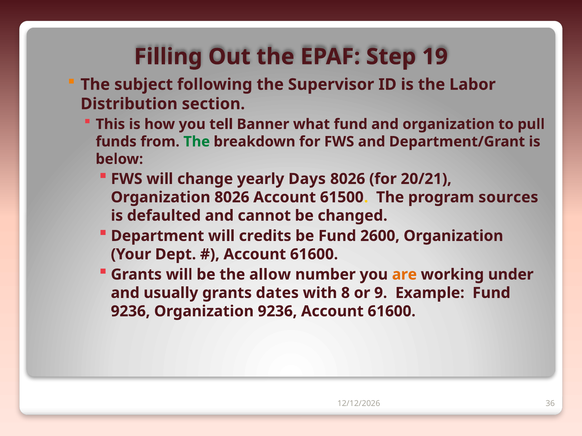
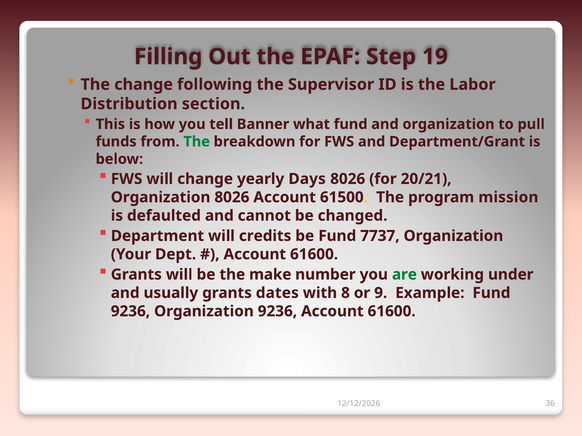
The subject: subject -> change (144, 85)
sources: sources -> mission (508, 197)
2600: 2600 -> 7737 (380, 236)
allow: allow -> make (270, 275)
are colour: orange -> green (404, 275)
